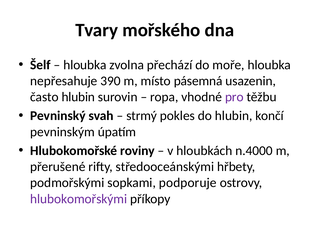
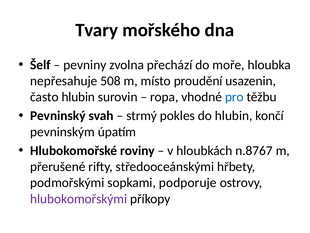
hloubka: hloubka -> pevniny (85, 65)
390: 390 -> 508 (110, 81)
pásemná: pásemná -> proudění (198, 81)
pro colour: purple -> blue (234, 97)
n.4000: n.4000 -> n.8767 (254, 150)
